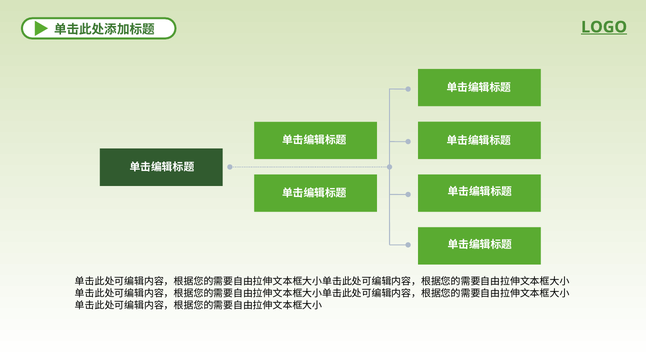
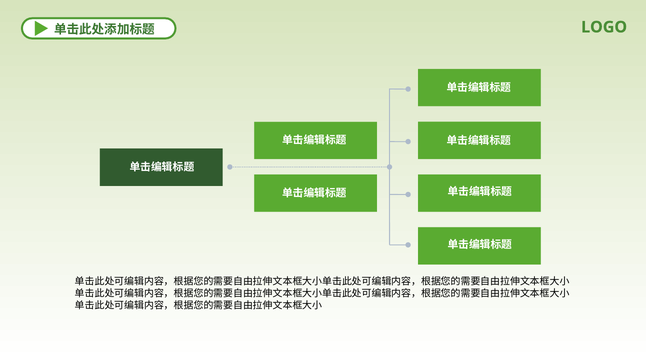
LOGO underline: present -> none (604, 27)
